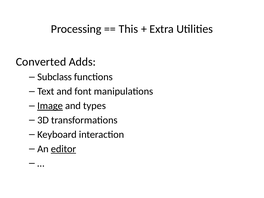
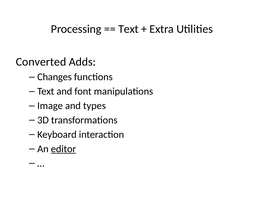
This: This -> Text (128, 29)
Subclass: Subclass -> Changes (55, 77)
Image underline: present -> none (50, 106)
